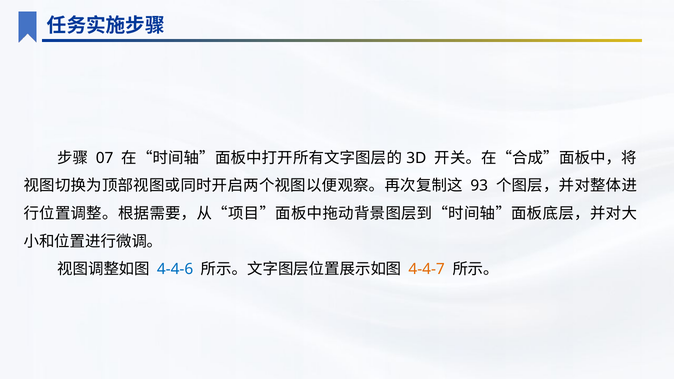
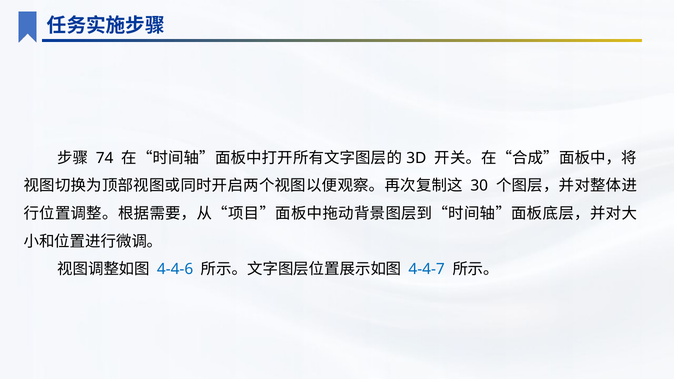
07: 07 -> 74 (105, 158)
93: 93 -> 30 (479, 186)
4-4-7 colour: orange -> blue (427, 269)
